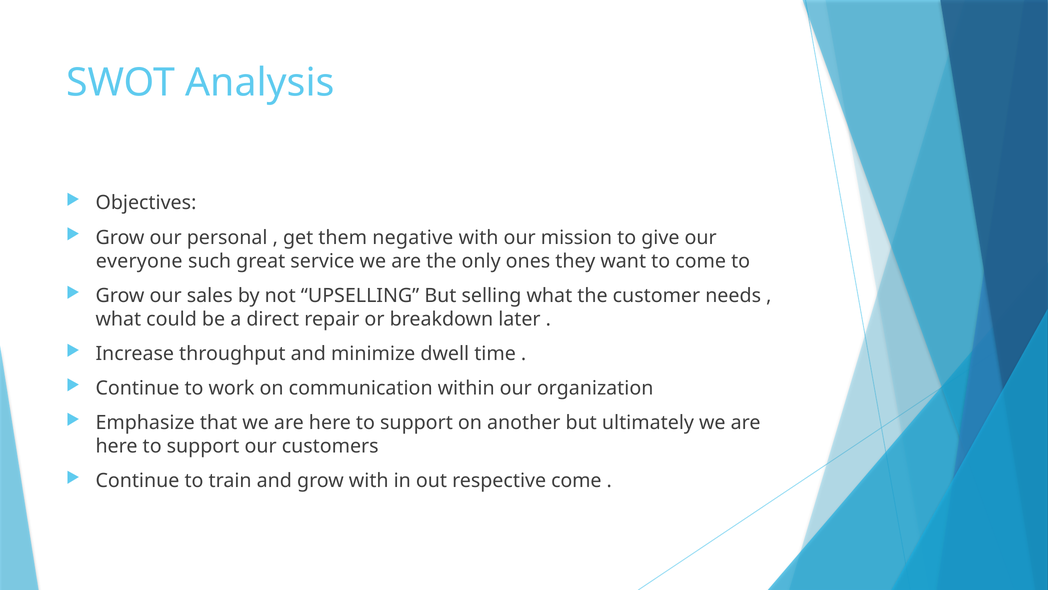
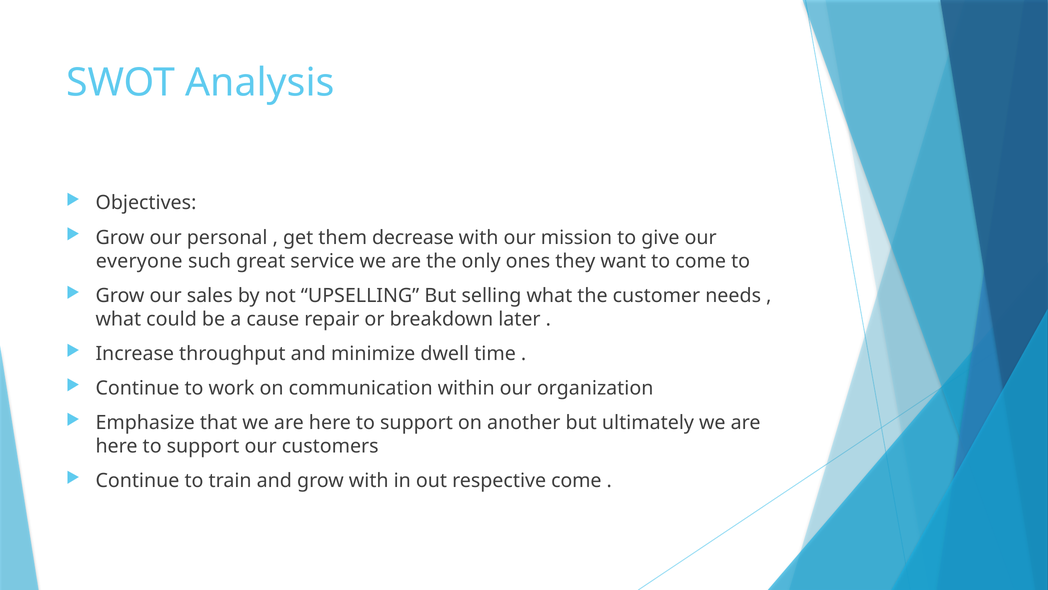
negative: negative -> decrease (413, 237)
direct: direct -> cause (273, 319)
